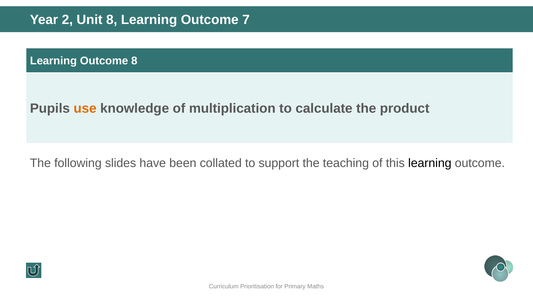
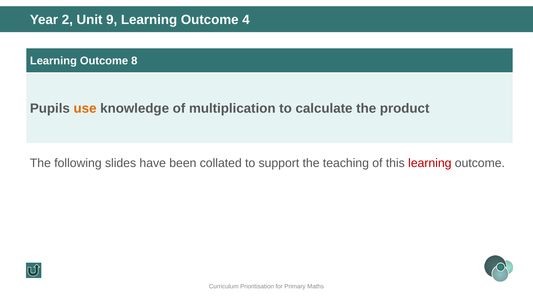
Unit 8: 8 -> 9 (112, 20)
7: 7 -> 4 (246, 20)
learning colour: black -> red (430, 163)
